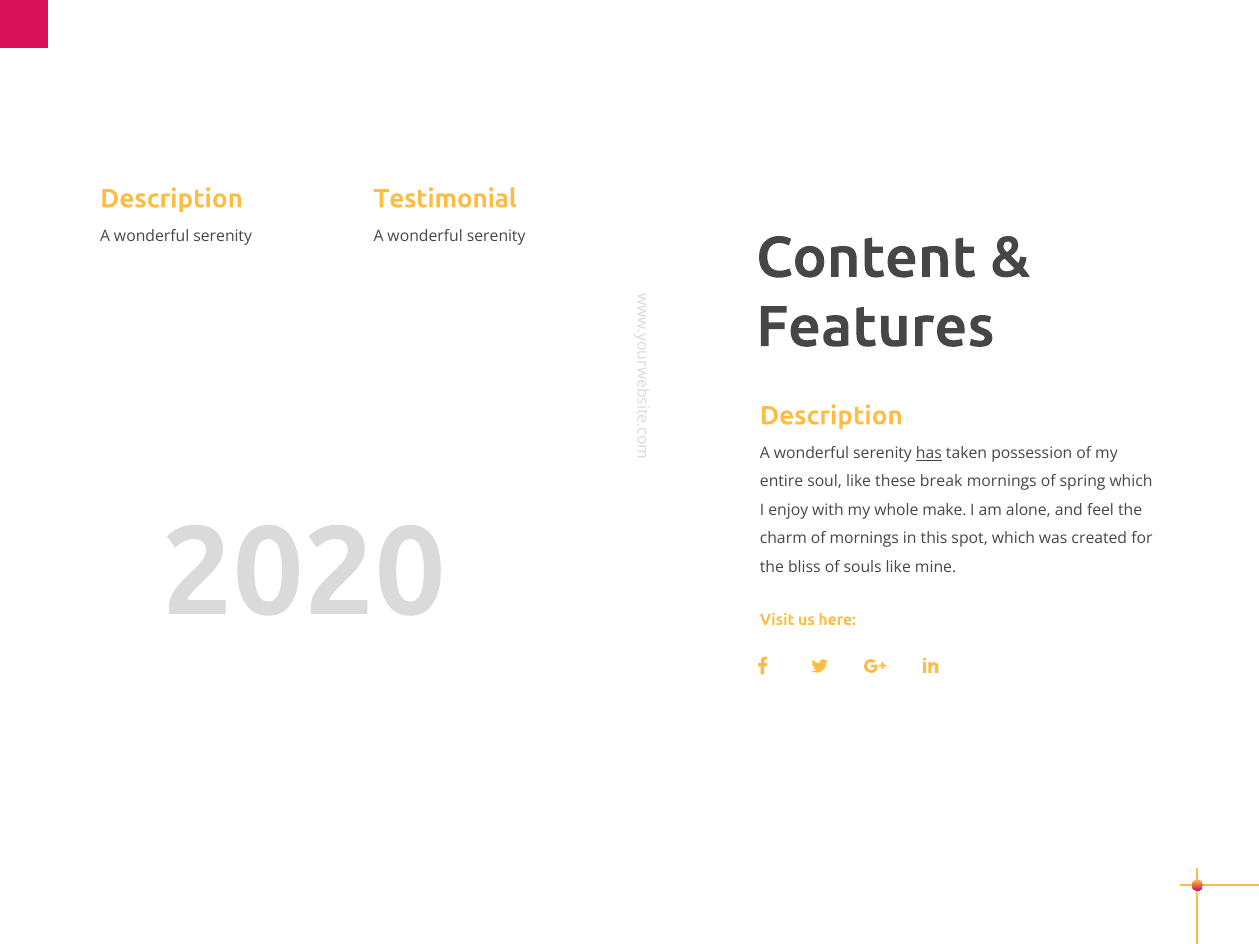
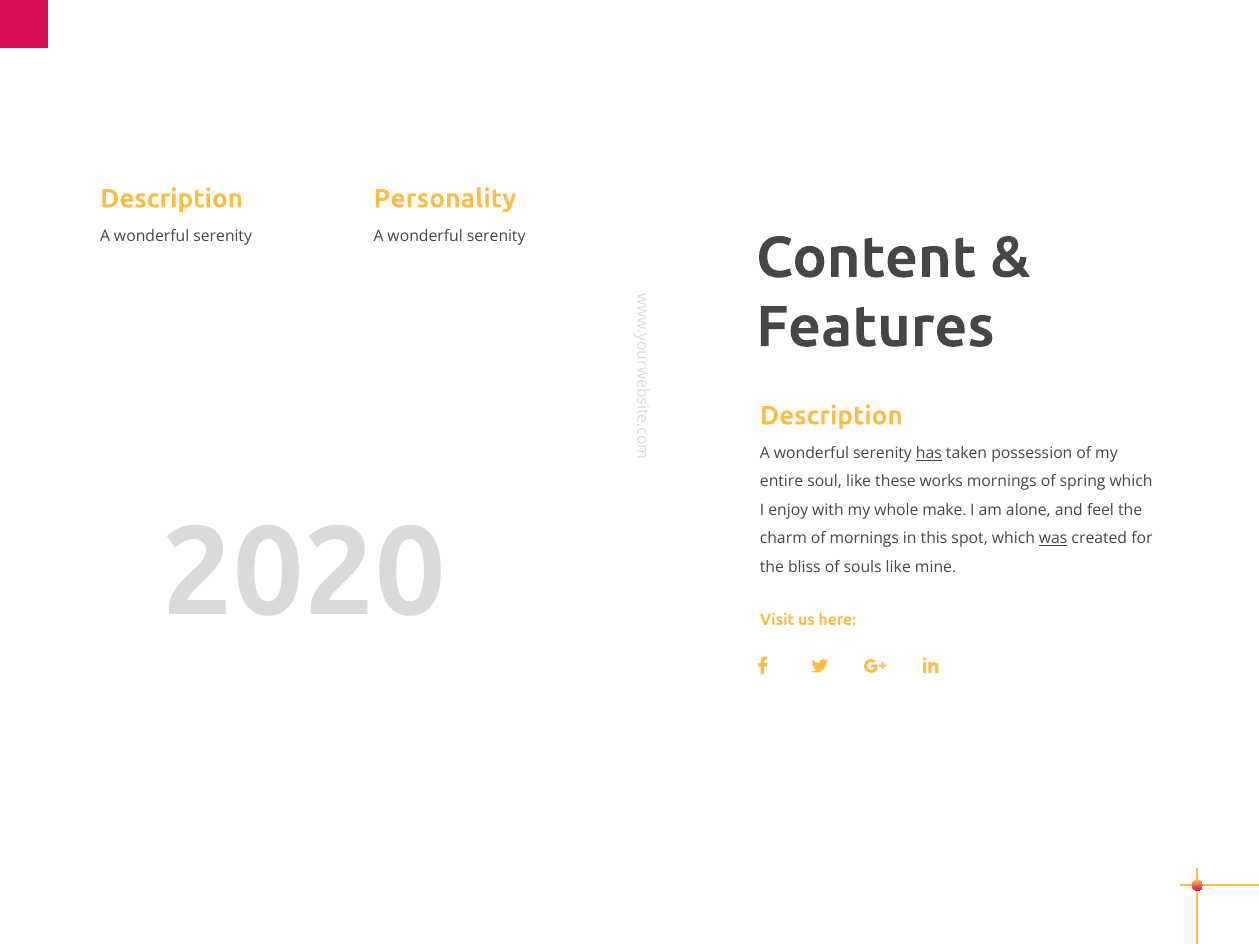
Testimonial: Testimonial -> Personality (445, 199)
break: break -> works (941, 482)
was underline: none -> present (1053, 539)
